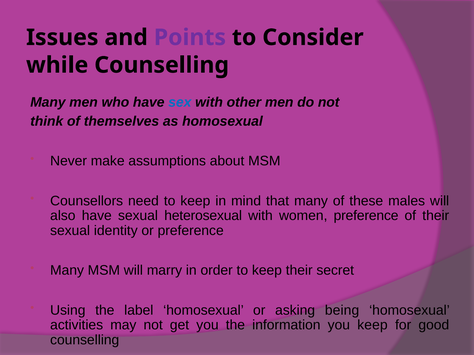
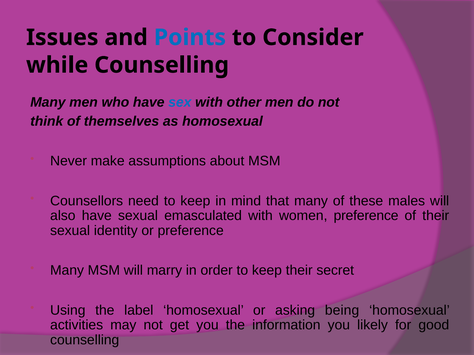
Points colour: purple -> blue (190, 37)
heterosexual: heterosexual -> emasculated (203, 216)
you keep: keep -> likely (373, 326)
